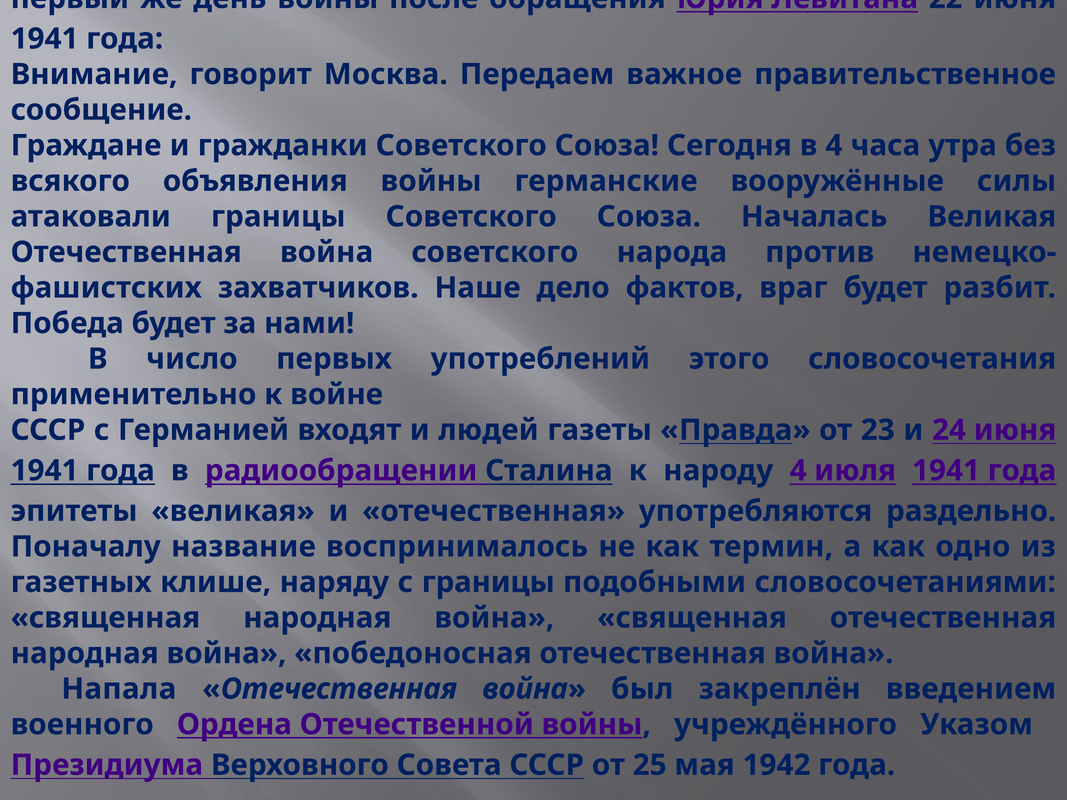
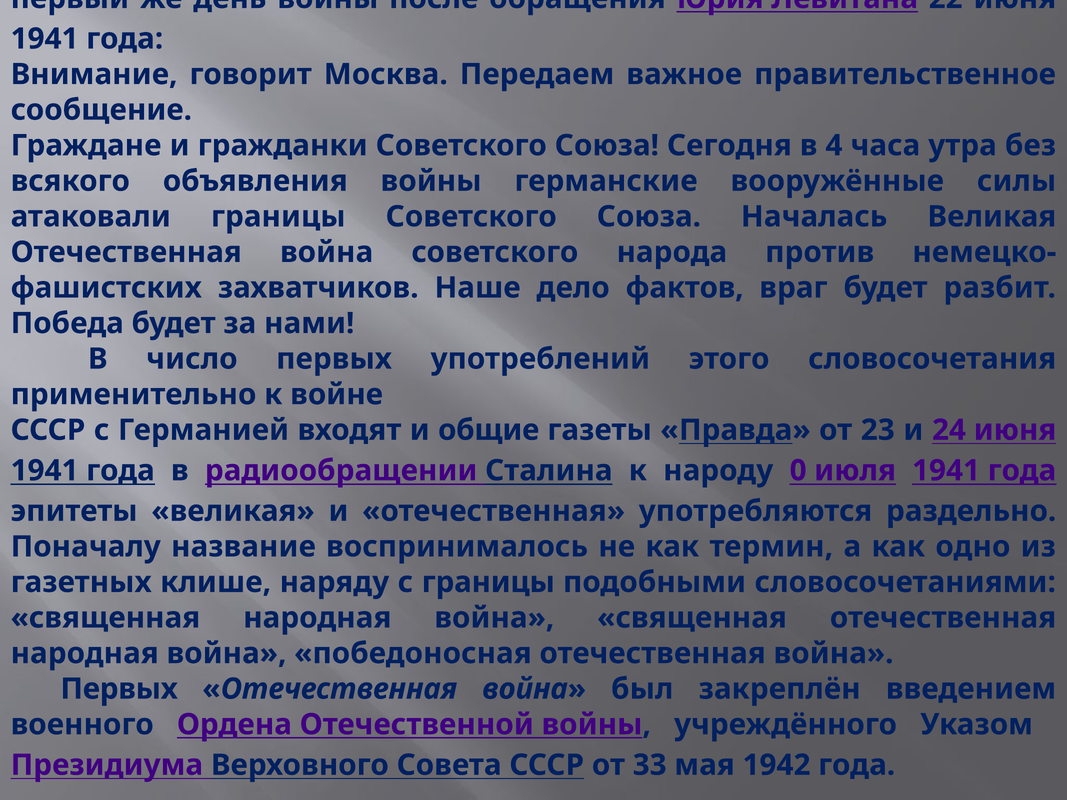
людей: людей -> общие (489, 430)
народу 4: 4 -> 0 (798, 471)
Напала: Напала -> Первых (119, 689)
25: 25 -> 33 (650, 765)
